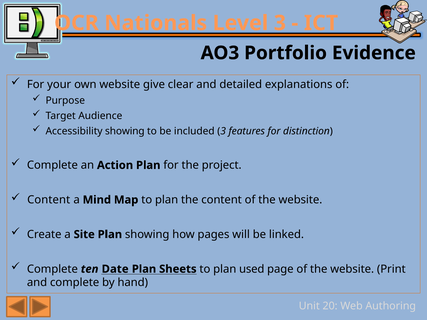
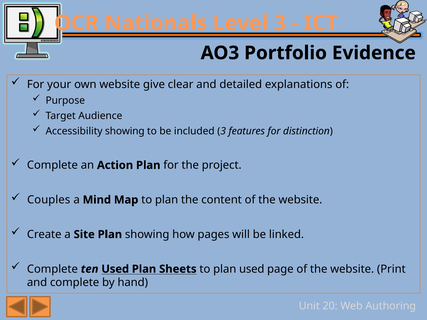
Content: Content -> Couples (49, 200)
ten Date: Date -> Used (115, 269)
